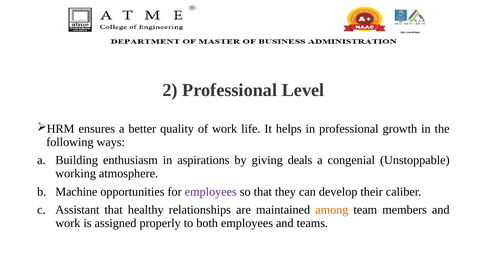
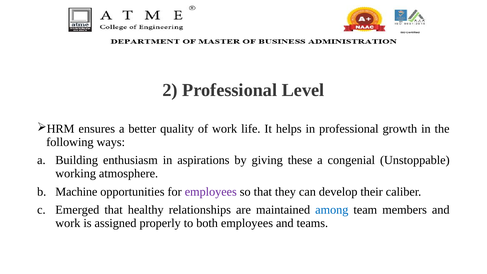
deals: deals -> these (300, 160)
Assistant: Assistant -> Emerged (77, 210)
among colour: orange -> blue (332, 210)
